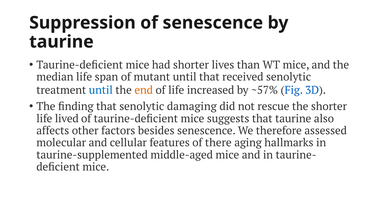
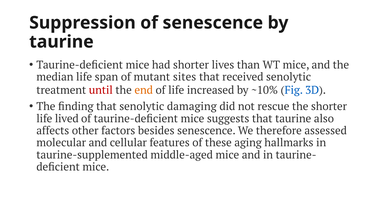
mutant until: until -> sites (185, 77)
until colour: blue -> red (101, 90)
~57%: ~57% -> ~10% (265, 90)
there: there -> these (218, 142)
